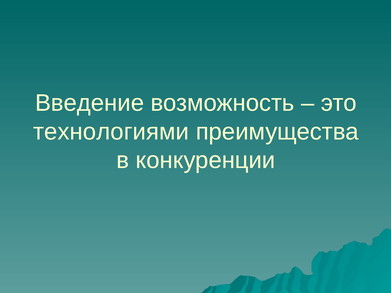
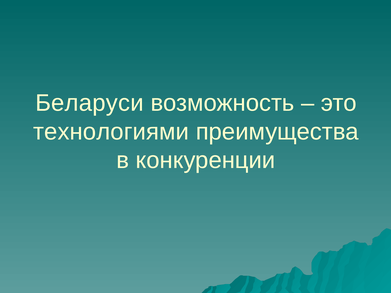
Введение: Введение -> Беларуси (89, 103)
